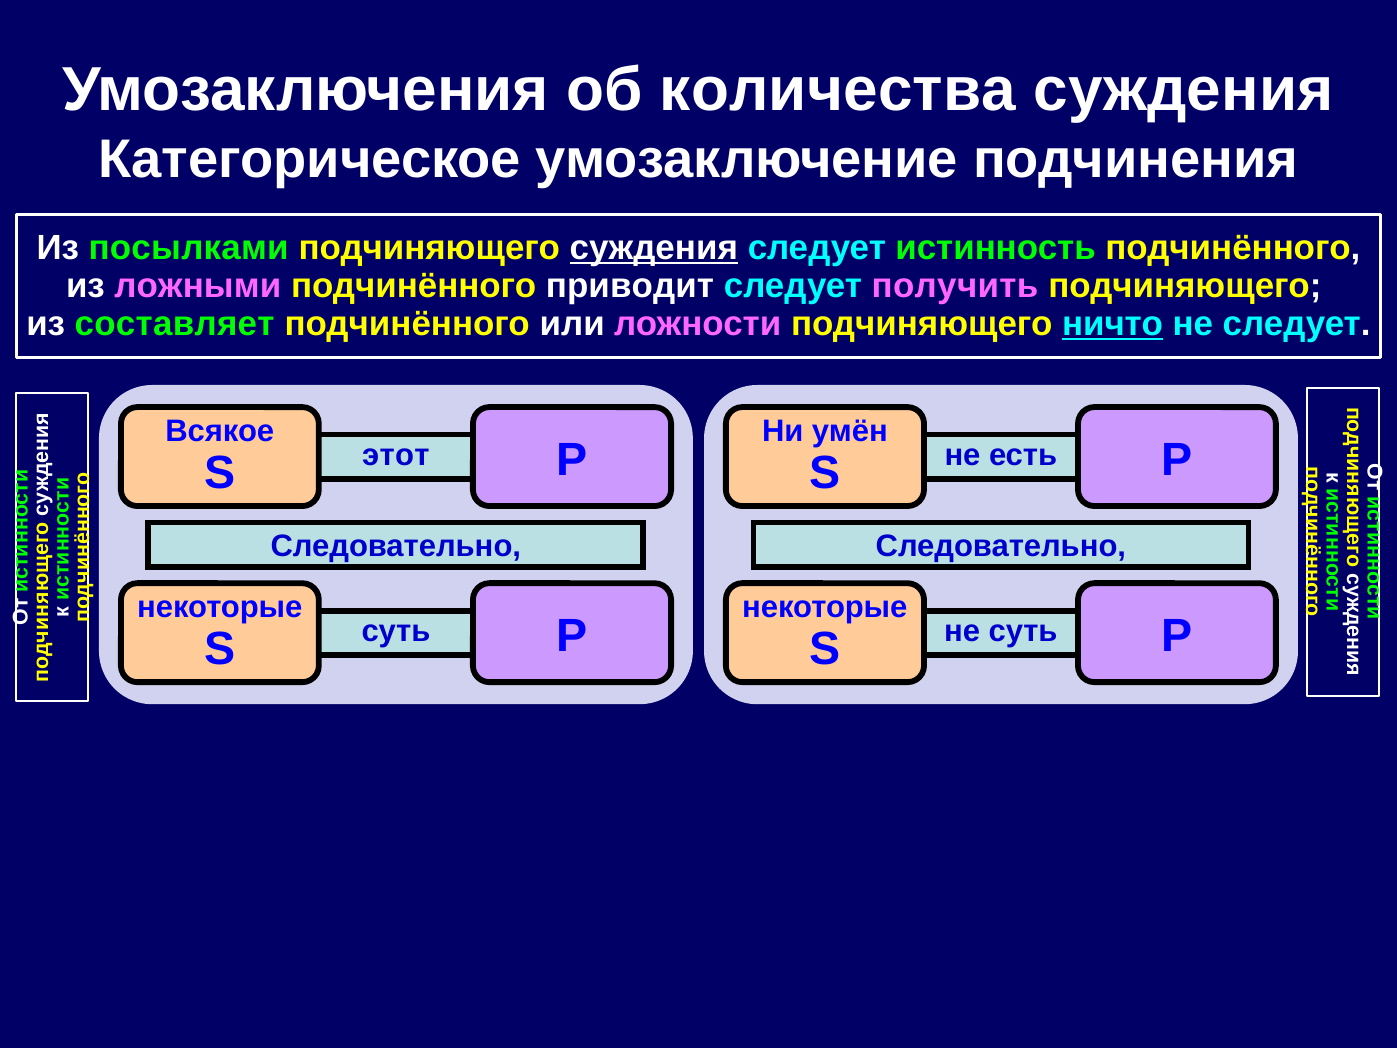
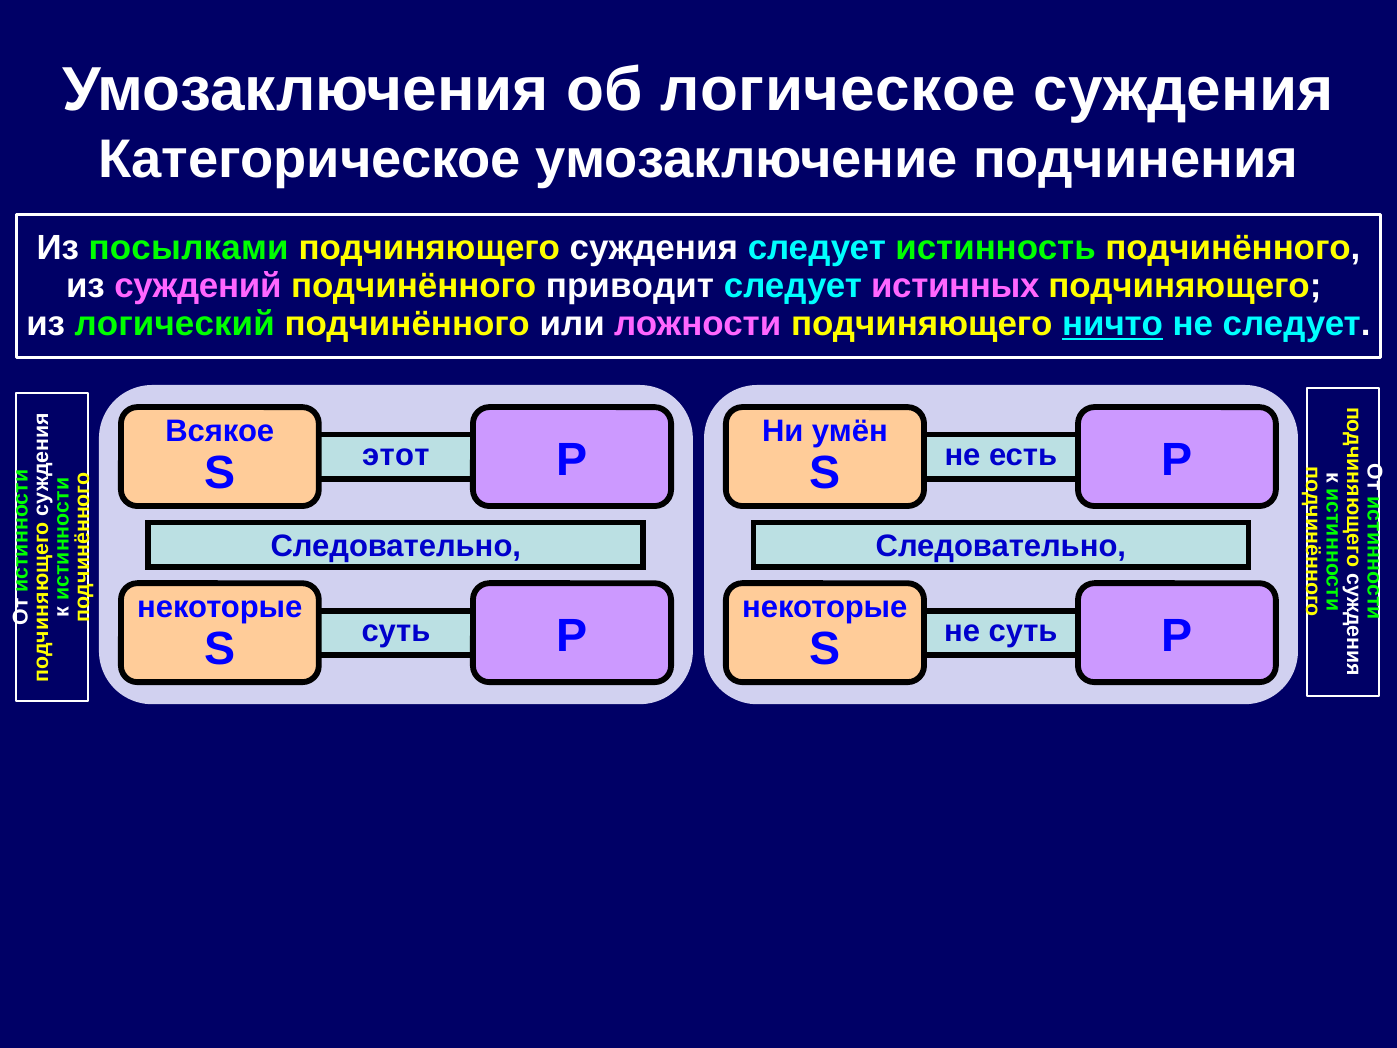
количества: количества -> логическое (838, 90)
суждения underline: present -> none (654, 248)
ложными: ложными -> суждений (198, 286)
получить: получить -> истинных (955, 286)
составляет: составляет -> логический (175, 323)
